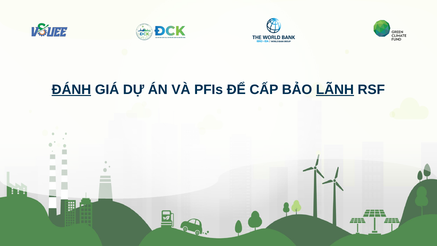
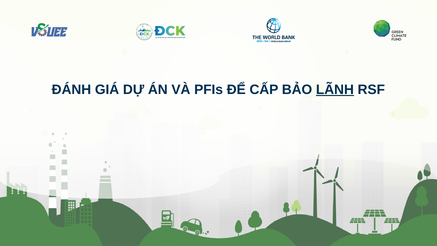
ĐÁNH underline: present -> none (71, 90)
